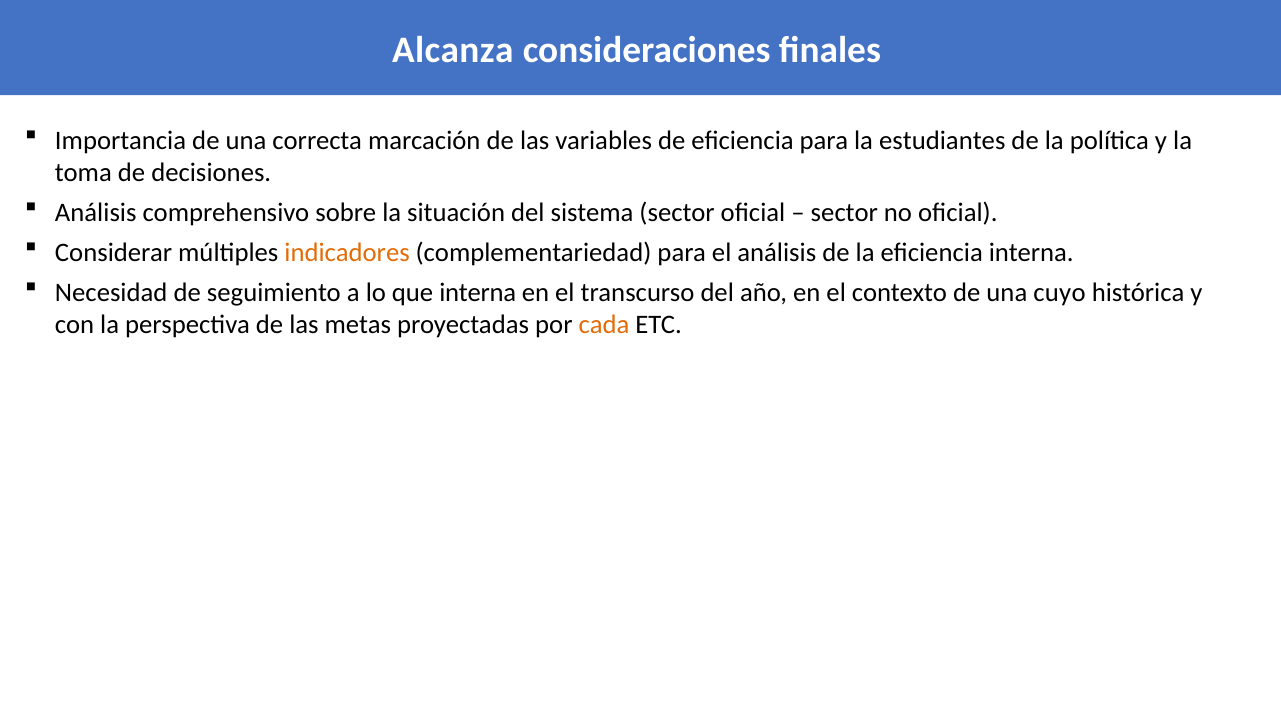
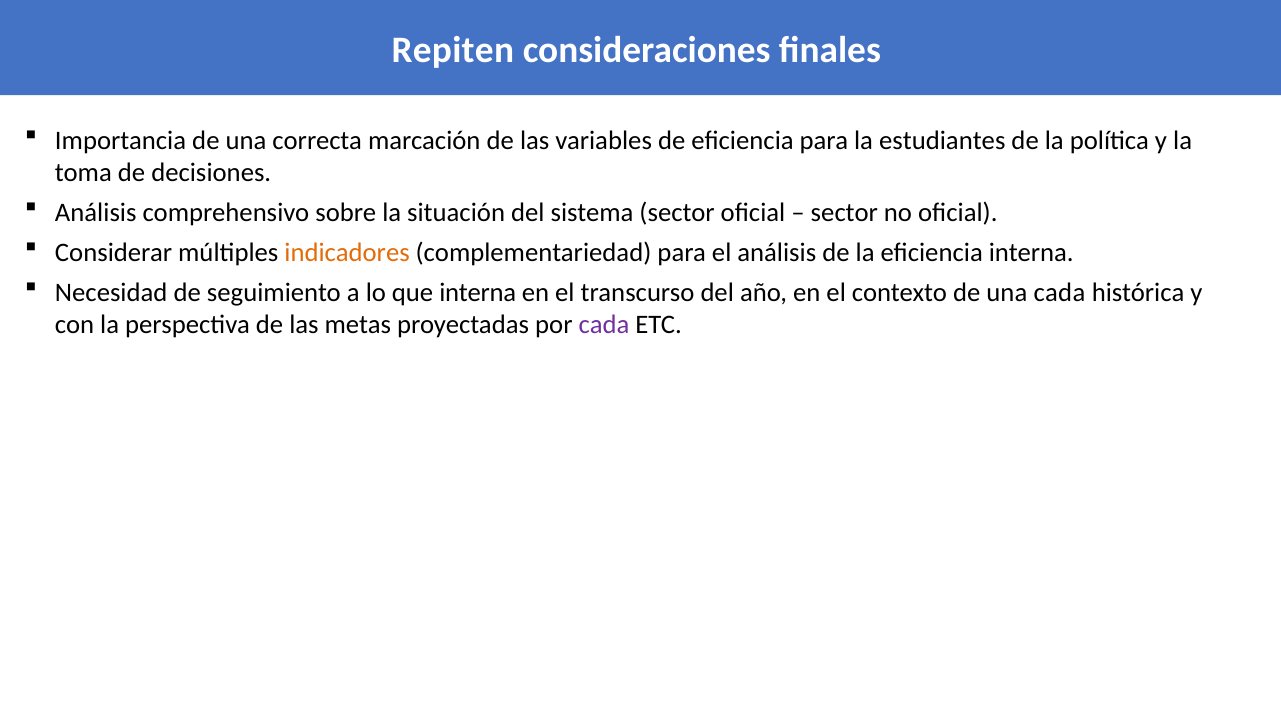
Alcanza: Alcanza -> Repiten (453, 50)
una cuyo: cuyo -> cada (1059, 293)
cada colour: orange -> purple (604, 325)
